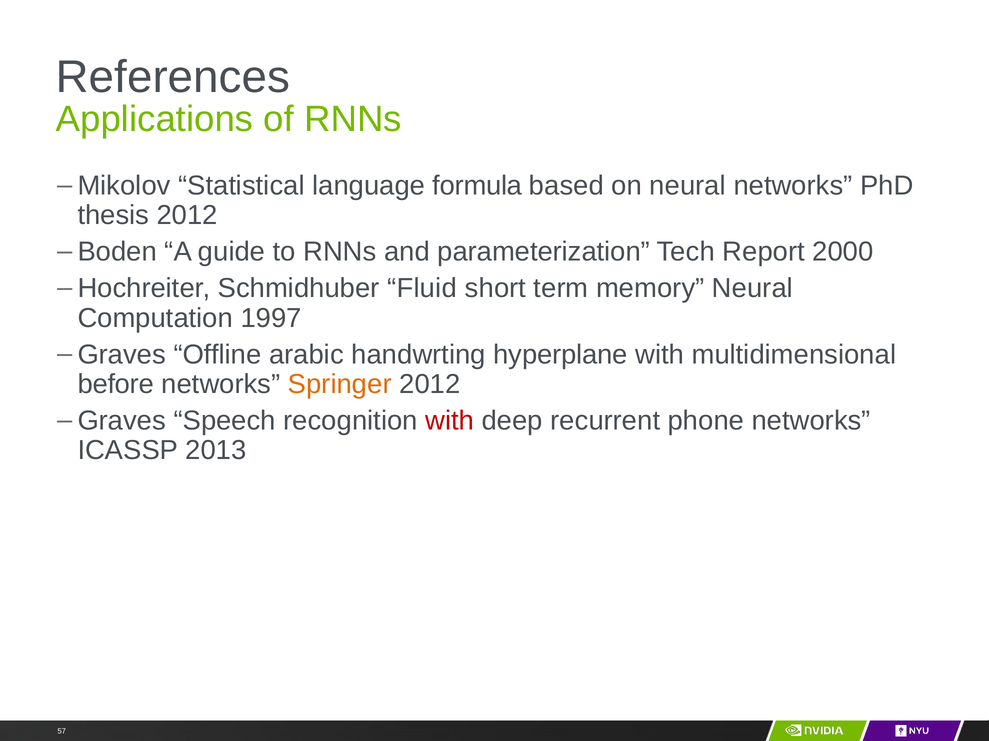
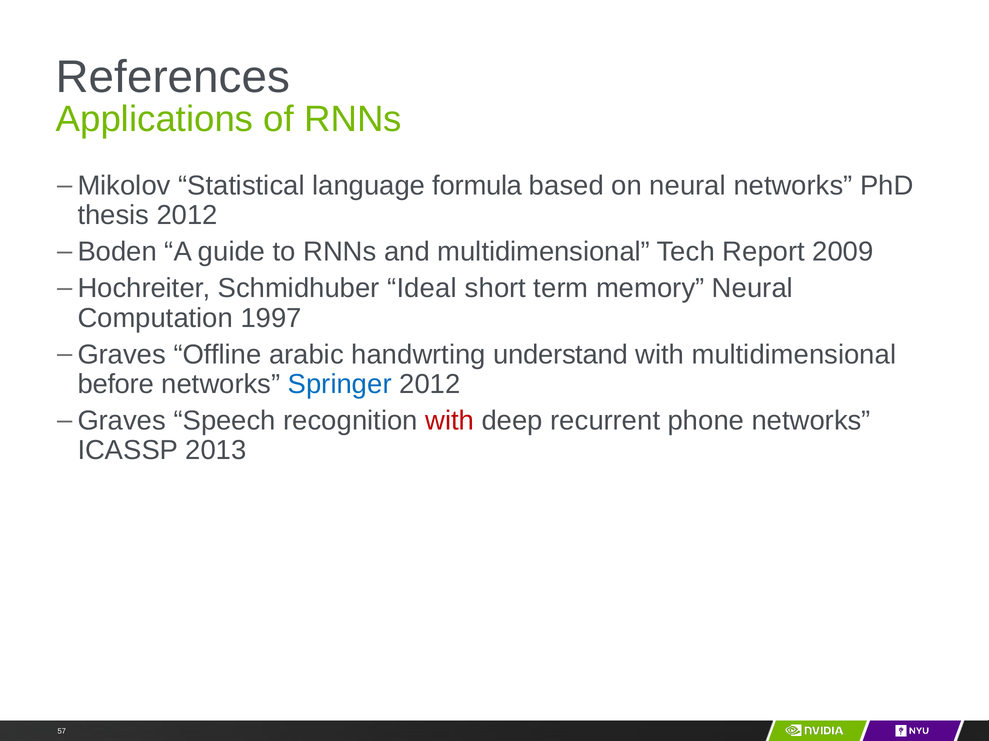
and parameterization: parameterization -> multidimensional (544, 252)
2000: 2000 -> 2009 (843, 252)
Fluid: Fluid -> Ideal (422, 289)
hyperplane: hyperplane -> understand (561, 355)
Springer colour: orange -> blue (340, 385)
